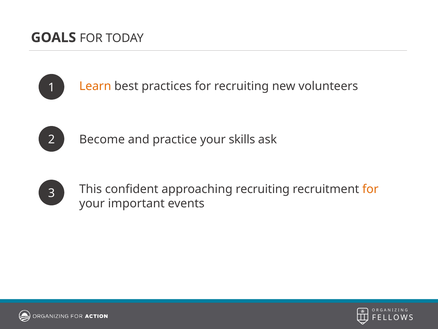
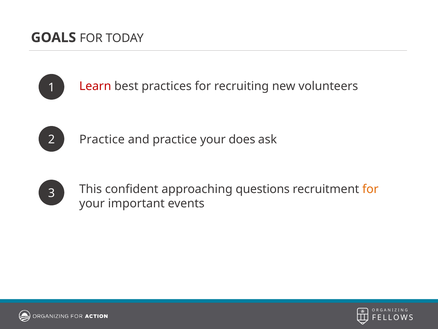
Learn colour: orange -> red (95, 86)
Become: Become -> Practice (102, 139)
skills: skills -> does (242, 139)
approaching recruiting: recruiting -> questions (263, 189)
